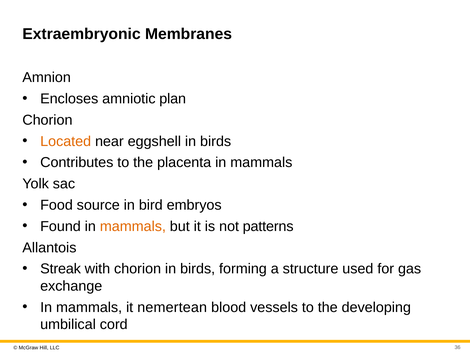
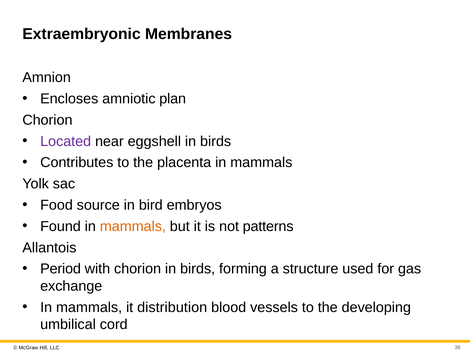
Located colour: orange -> purple (66, 141)
Streak: Streak -> Period (61, 269)
nemertean: nemertean -> distribution (172, 308)
